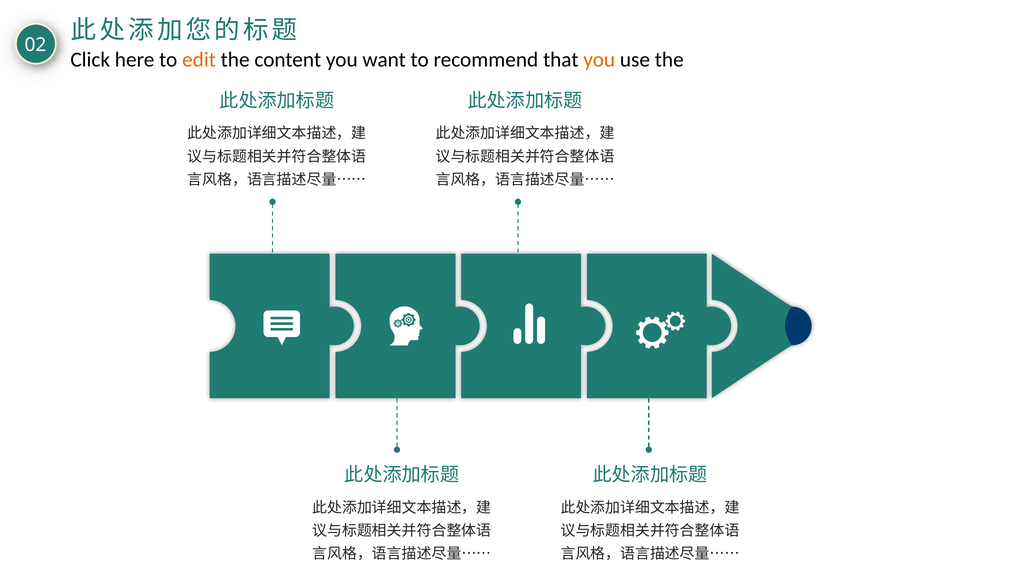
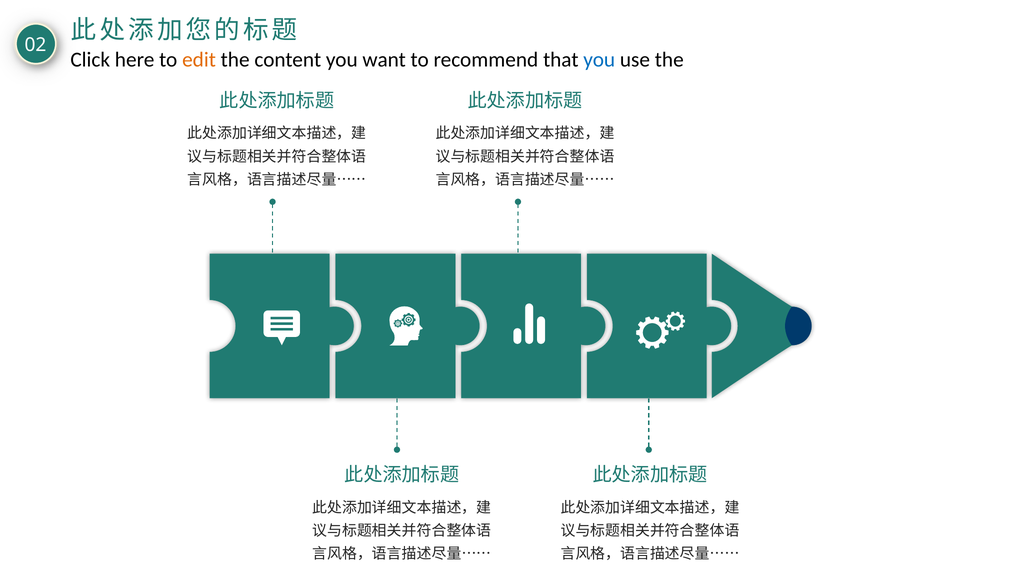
you colour: orange -> blue (599, 60)
